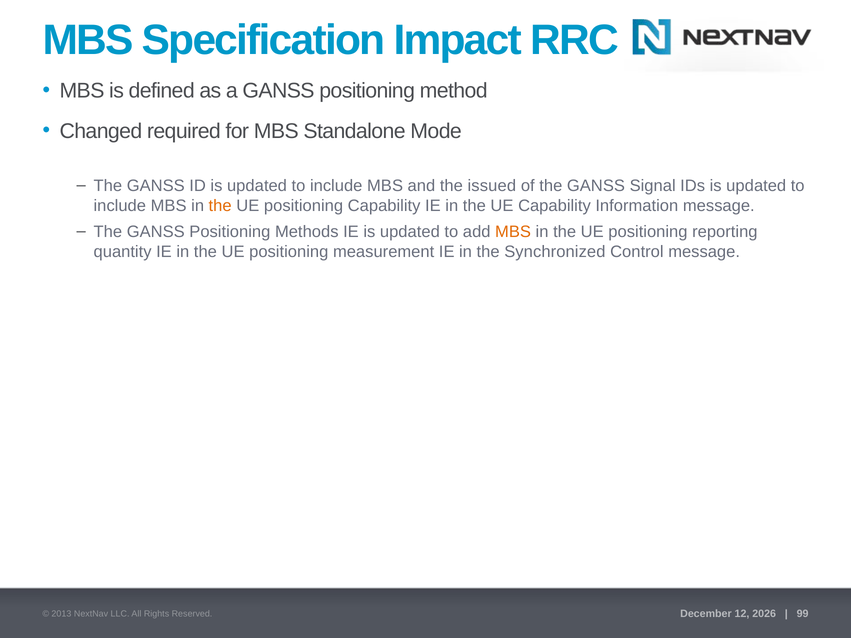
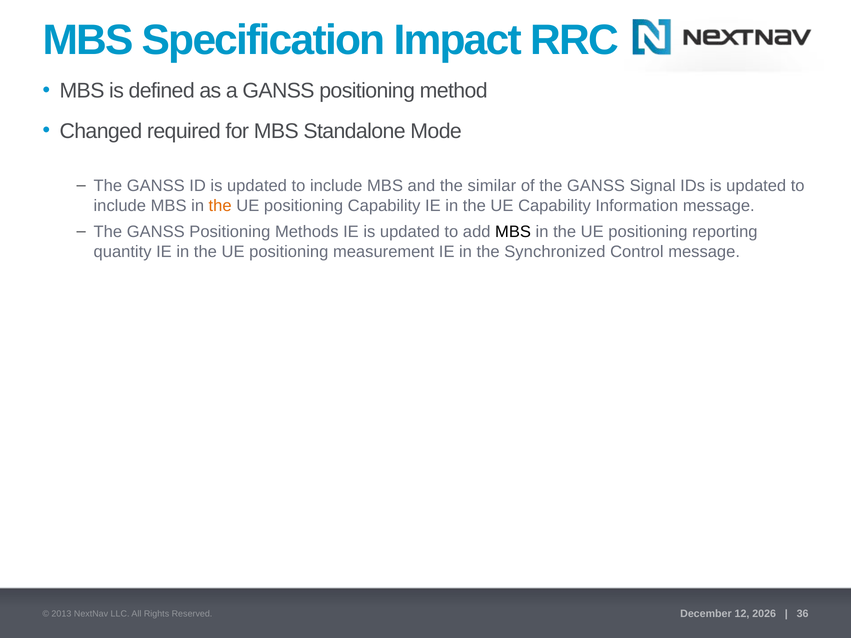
issued: issued -> similar (492, 186)
MBS colour: orange -> black (513, 232)
99: 99 -> 36 (803, 614)
